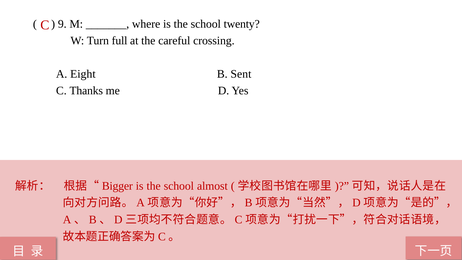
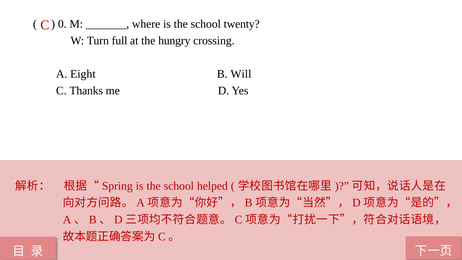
9: 9 -> 0 (62, 24)
careful: careful -> hungry (174, 41)
Sent: Sent -> Will (241, 74)
Bigger: Bigger -> Spring (117, 186)
almost: almost -> helped (212, 186)
